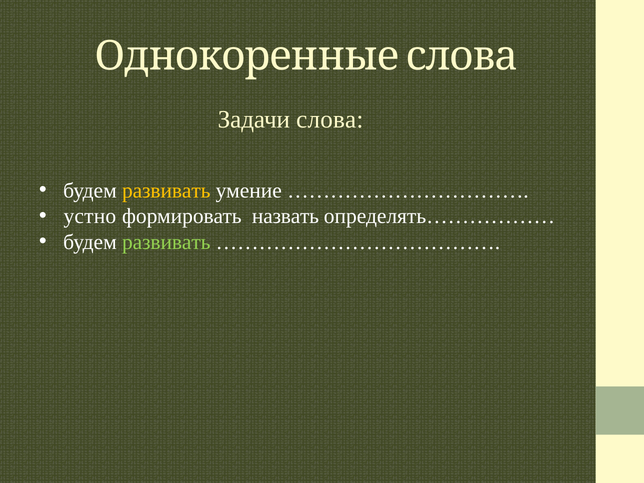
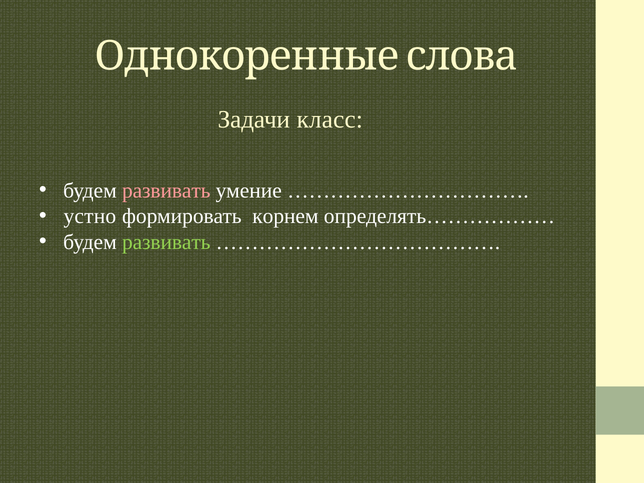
слова: слова -> класс (330, 119)
развивать colour: yellow -> pink (166, 191)
назвать: назвать -> корнем (285, 216)
